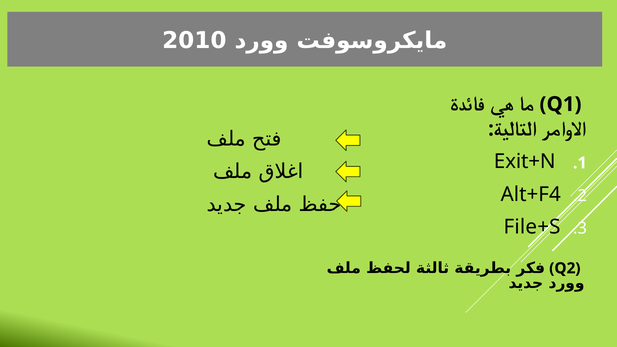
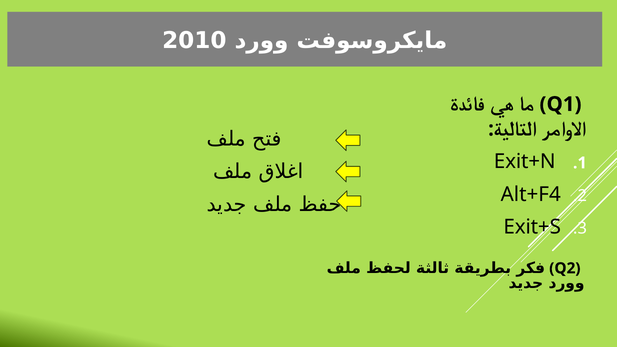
File+S: File+S -> Exit+S (532, 227)
